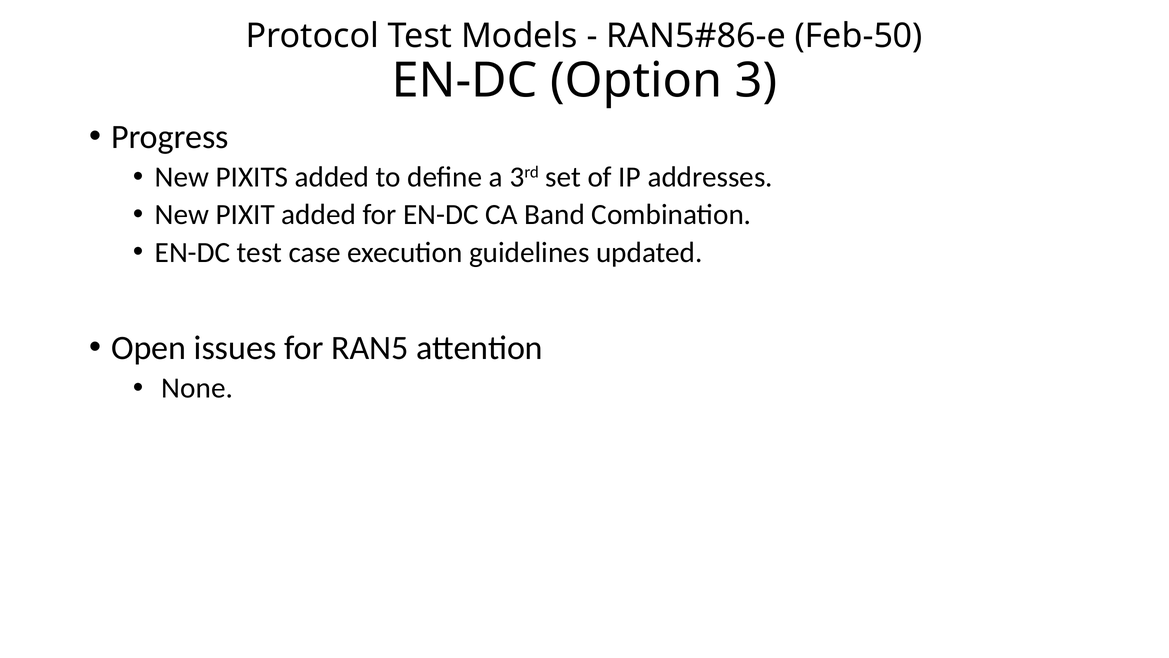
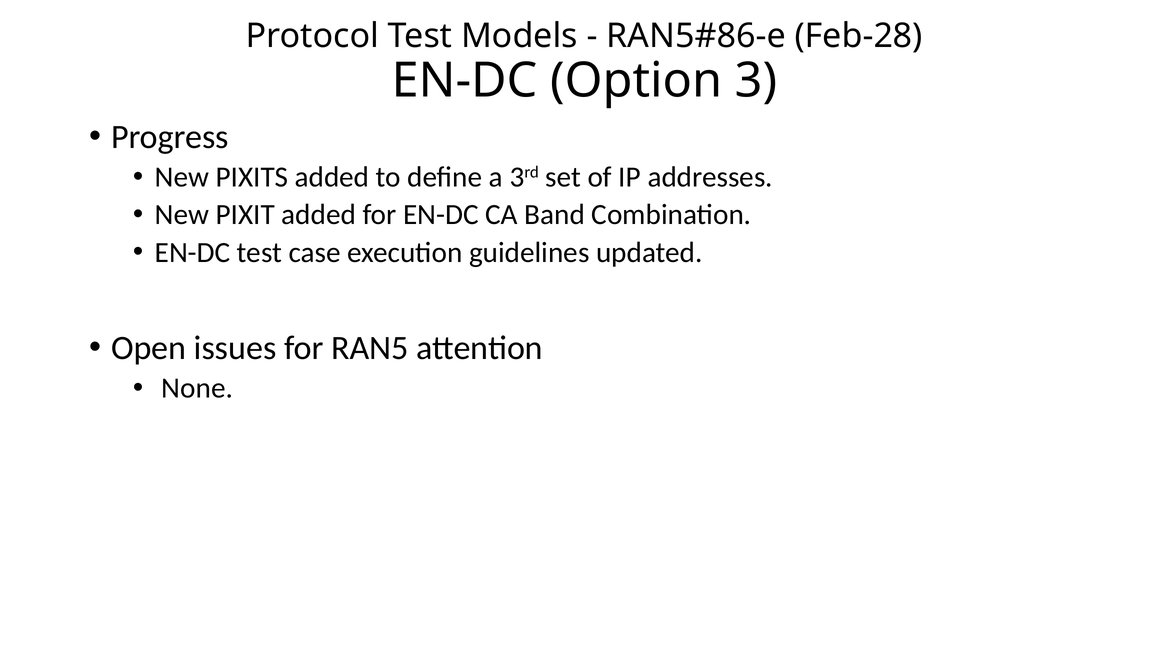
Feb-50: Feb-50 -> Feb-28 (859, 36)
